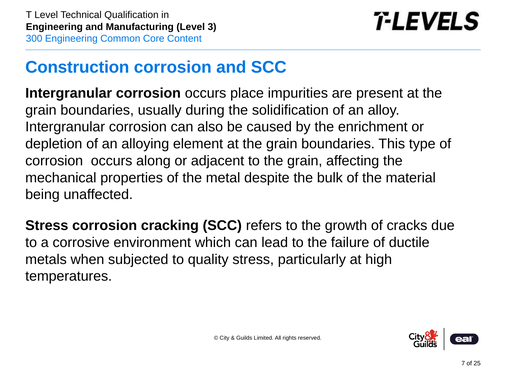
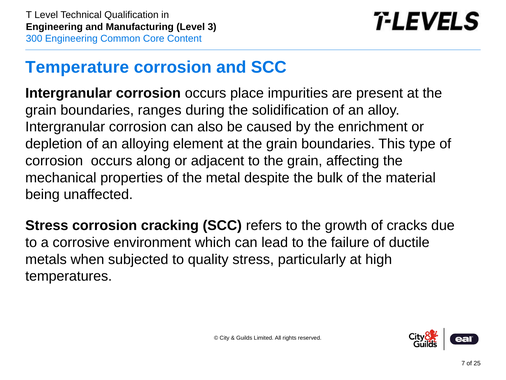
Construction: Construction -> Temperature (77, 67)
usually: usually -> ranges (160, 110)
